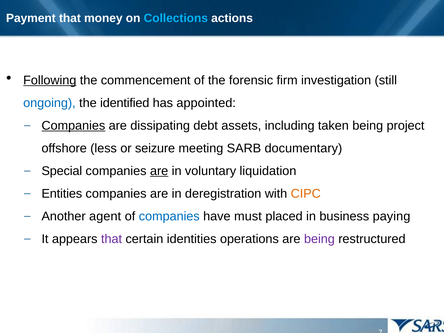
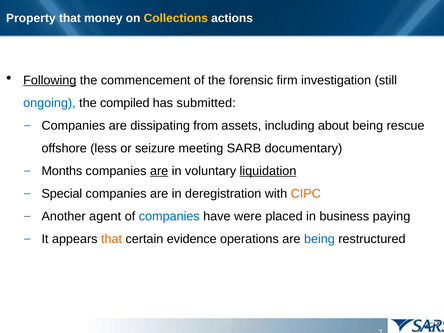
Payment: Payment -> Property (31, 18)
Collections colour: light blue -> yellow (176, 18)
identified: identified -> compiled (125, 103)
appointed: appointed -> submitted (206, 103)
Companies underline: present -> none (73, 126)
debt: debt -> from (206, 126)
taken: taken -> about (333, 126)
project: project -> rescue (406, 126)
Special: Special -> Months (62, 171)
liquidation underline: none -> present (268, 171)
Entities: Entities -> Special (62, 194)
must: must -> were (248, 216)
that colour: purple -> orange (112, 239)
identities: identities -> evidence (192, 239)
being colour: purple -> blue (319, 239)
